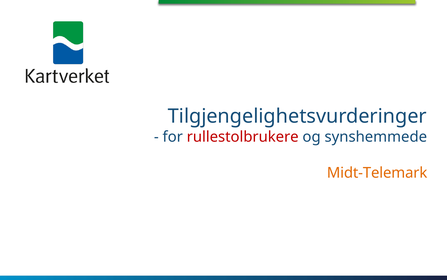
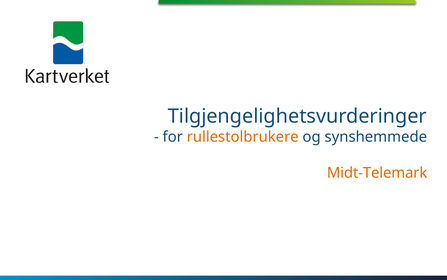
rullestolbrukere colour: red -> orange (243, 137)
